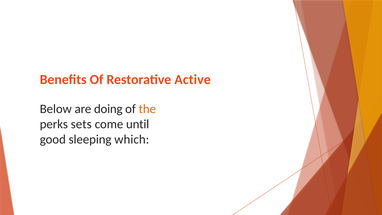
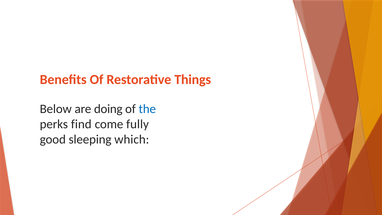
Active: Active -> Things (193, 80)
the colour: orange -> blue (147, 109)
sets: sets -> find (81, 124)
until: until -> fully (138, 124)
